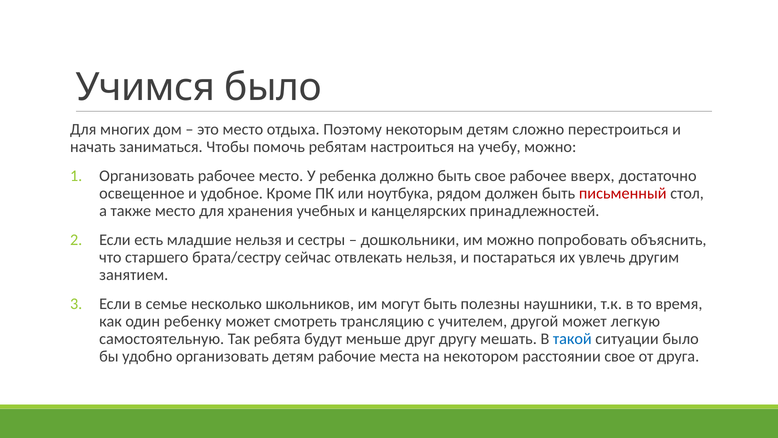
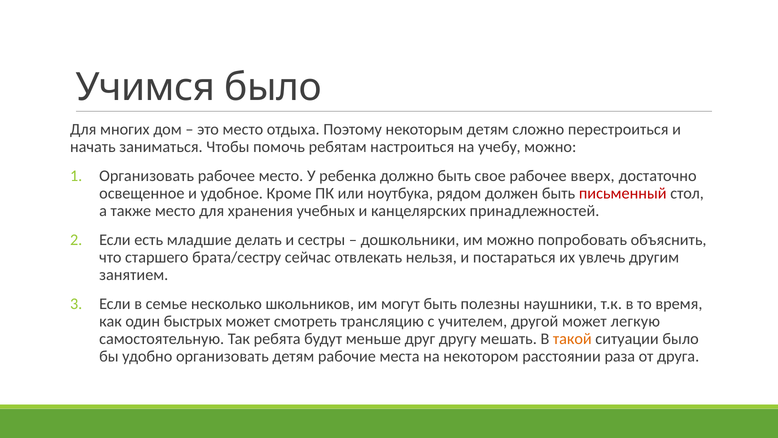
младшие нельзя: нельзя -> делать (259, 240)
ребенку: ребенку -> быстрых (193, 321)
такой colour: blue -> orange (572, 339)
расстоянии свое: свое -> раза (620, 356)
